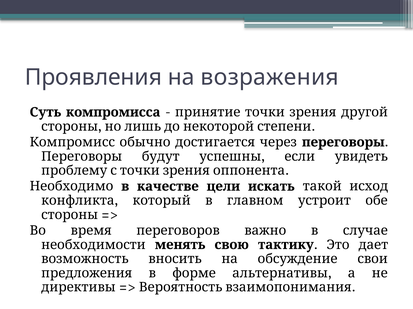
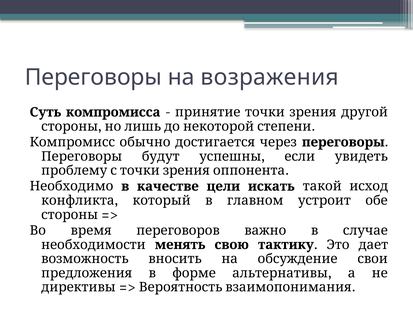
Проявления: Проявления -> Переговоры (93, 77)
